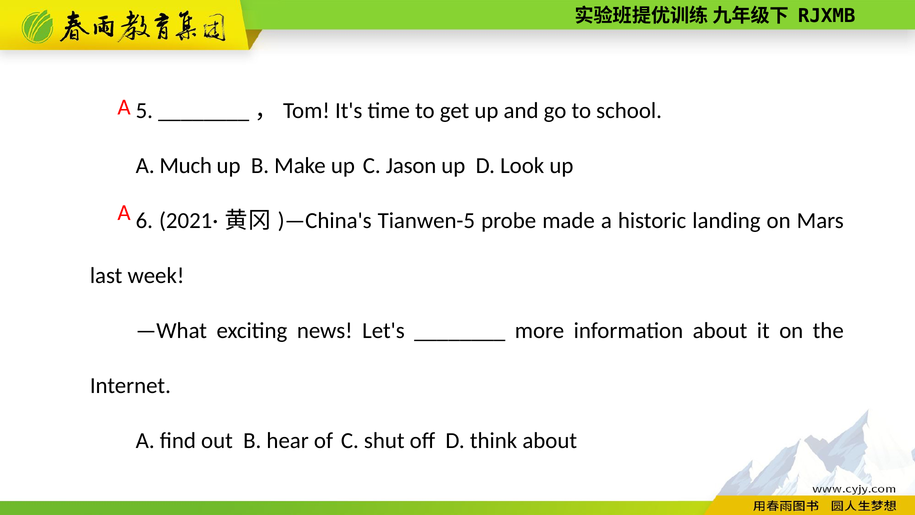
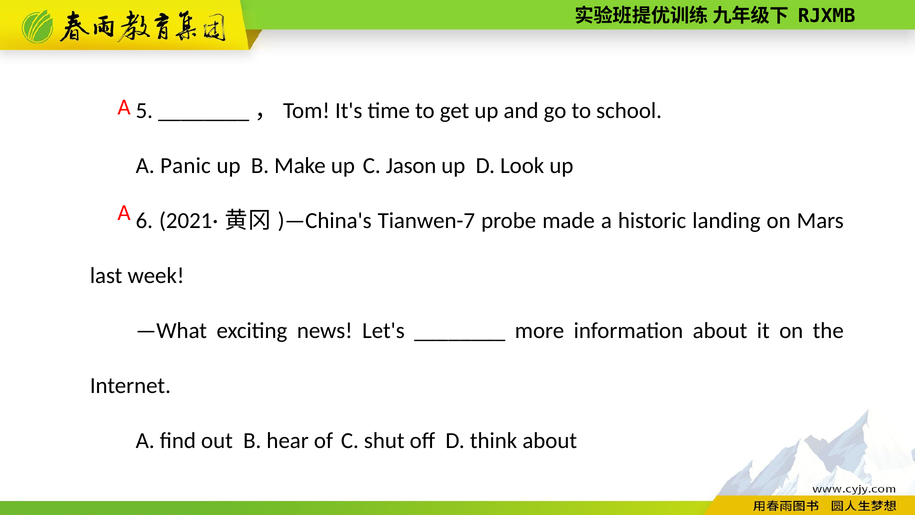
Much: Much -> Panic (185, 166)
Tianwen-5: Tianwen-5 -> Tianwen-7 (426, 221)
